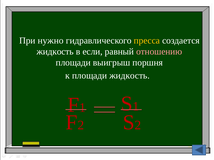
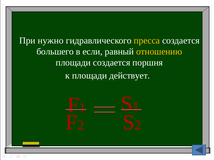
жидкость: жидкость -> большего (55, 52)
отношению colour: pink -> yellow (159, 52)
площади выигрыш: выигрыш -> создается (112, 63)
площади жидкость: жидкость -> действует (130, 76)
